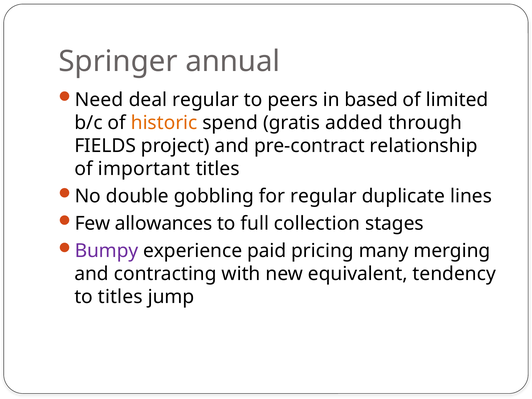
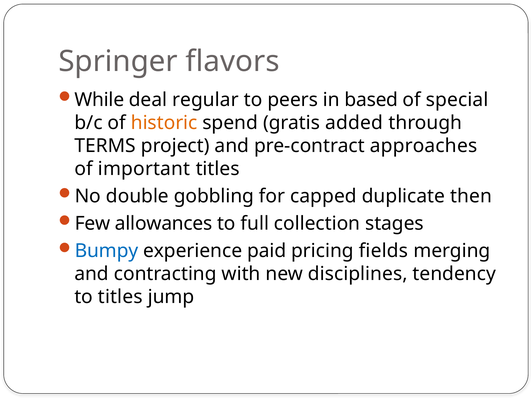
annual: annual -> flavors (233, 61)
Need: Need -> While (99, 100)
limited: limited -> special (457, 100)
FIELDS: FIELDS -> TERMS (105, 146)
relationship: relationship -> approaches (423, 146)
for regular: regular -> capped (323, 196)
lines: lines -> then (471, 196)
Bumpy colour: purple -> blue (107, 251)
many: many -> fields (383, 251)
equivalent: equivalent -> disciplines (358, 274)
